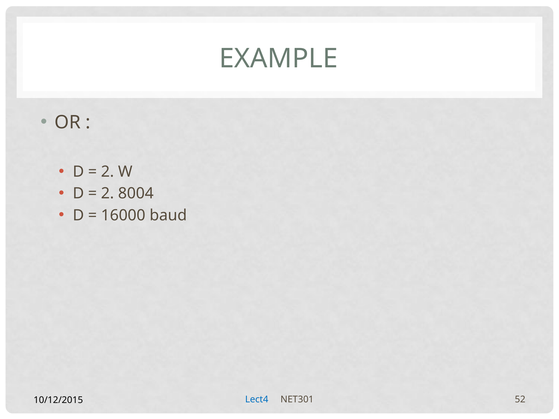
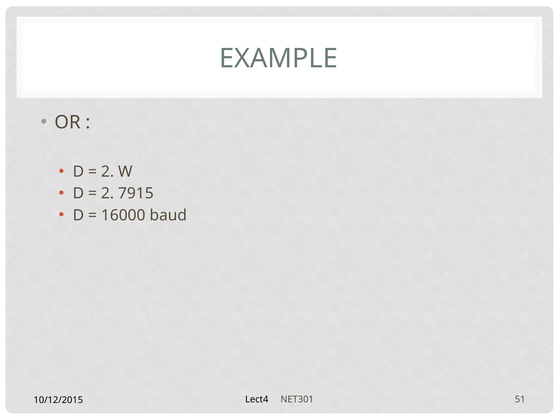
8004: 8004 -> 7915 (136, 194)
Lect4 colour: blue -> black (257, 400)
52: 52 -> 51 (520, 400)
